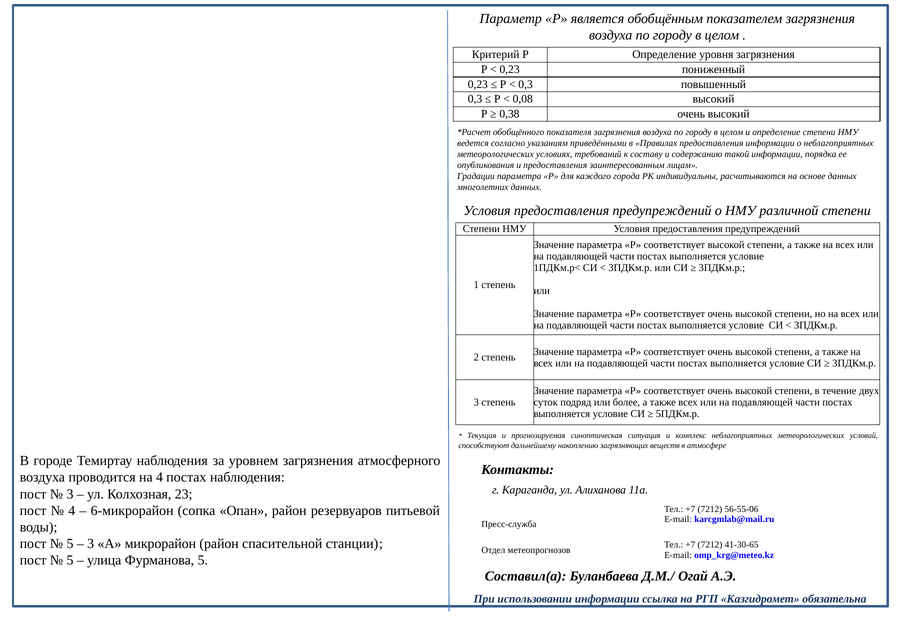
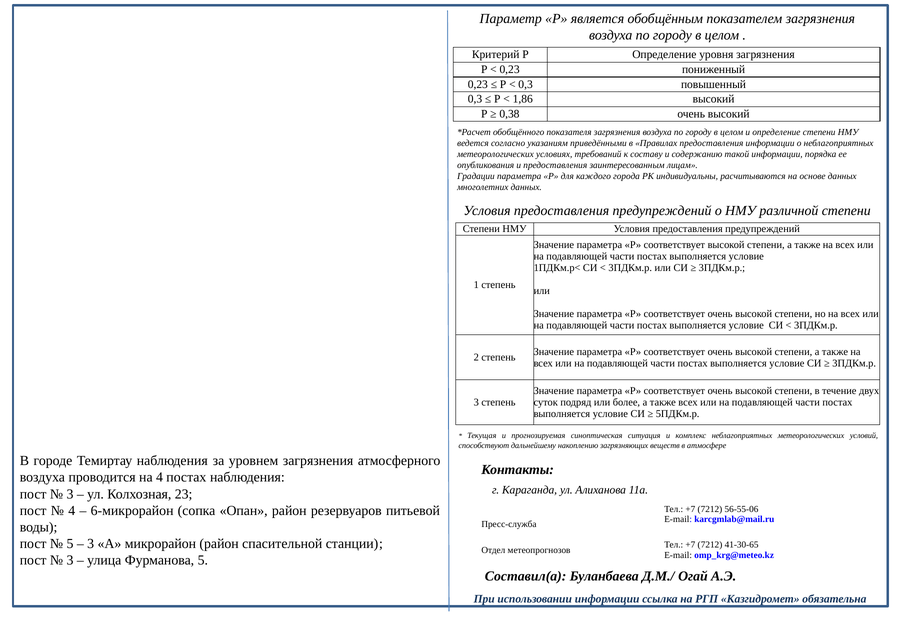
0,08: 0,08 -> 1,86 (523, 99)
5: 5 -> 3 (70, 560)
